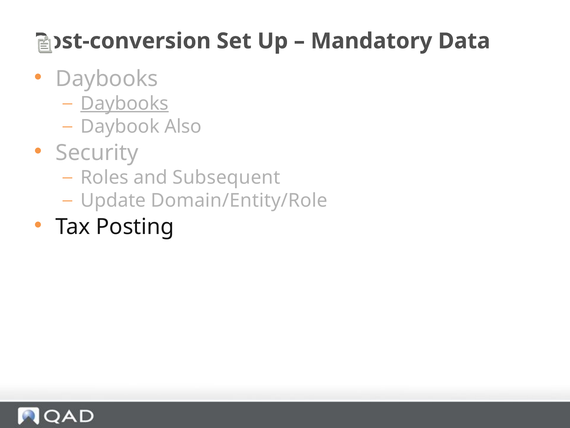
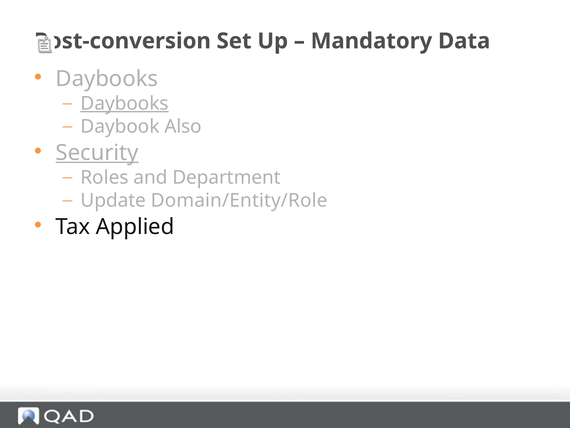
Security underline: none -> present (97, 153)
Subsequent: Subsequent -> Department (227, 177)
Posting: Posting -> Applied (135, 227)
